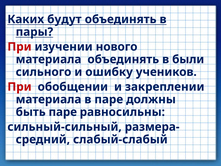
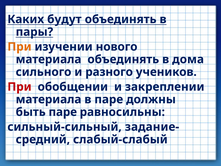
При colour: red -> orange (19, 47)
были: были -> дома (188, 59)
ошибку: ошибку -> разного (109, 72)
размера-: размера- -> задание- (152, 127)
